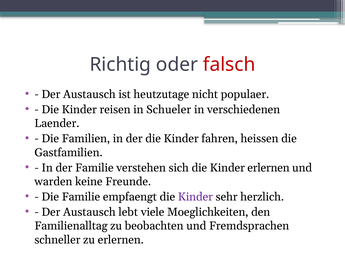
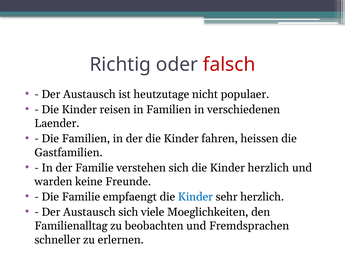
in Schueler: Schueler -> Familien (169, 110)
Kinder erlernen: erlernen -> herzlich (268, 168)
Kinder colour: purple -> blue (195, 197)
Austausch lebt: lebt -> sich (128, 212)
